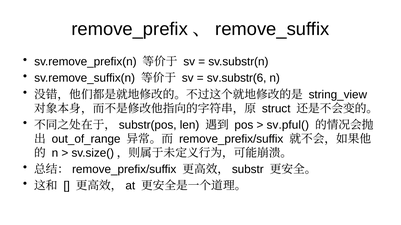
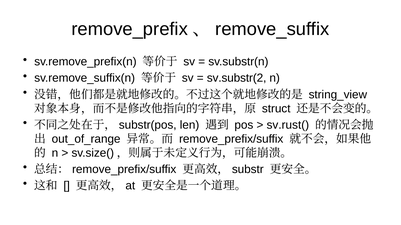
sv.substr(6: sv.substr(6 -> sv.substr(2 (237, 78)
sv.pful(: sv.pful( -> sv.rust( (288, 125)
